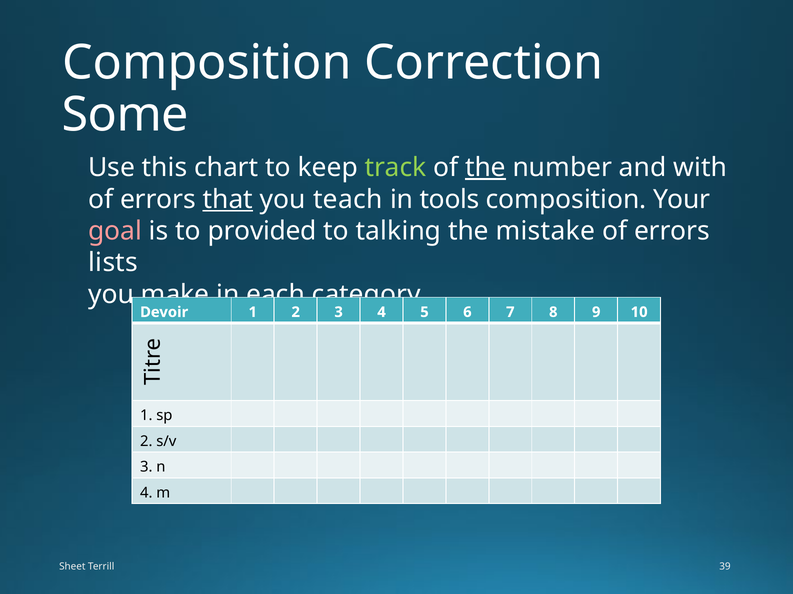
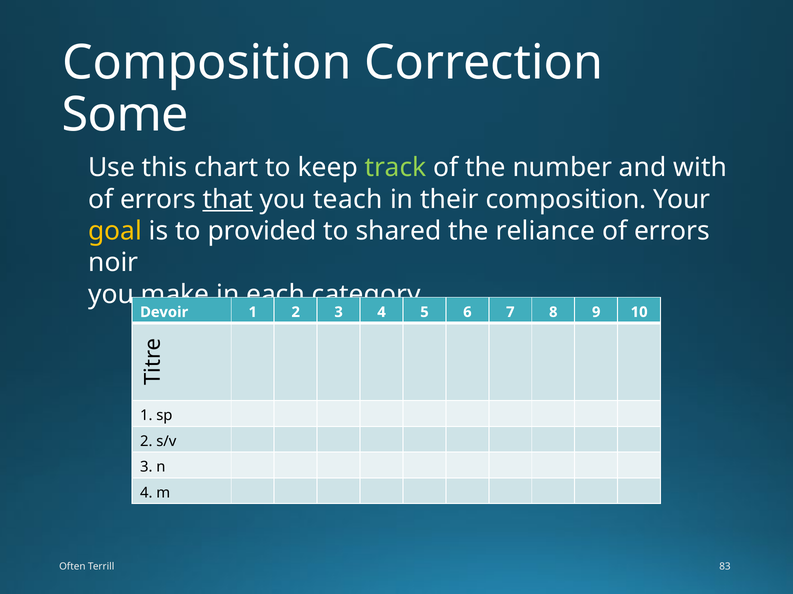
the underline: present -> none (485, 168)
tools: tools -> their (450, 200)
goal colour: pink -> yellow (115, 231)
talking: talking -> shared (399, 231)
mistake: mistake -> reliance (545, 231)
lists: lists -> noir (113, 263)
Sheet: Sheet -> Often (72, 567)
39: 39 -> 83 (725, 567)
